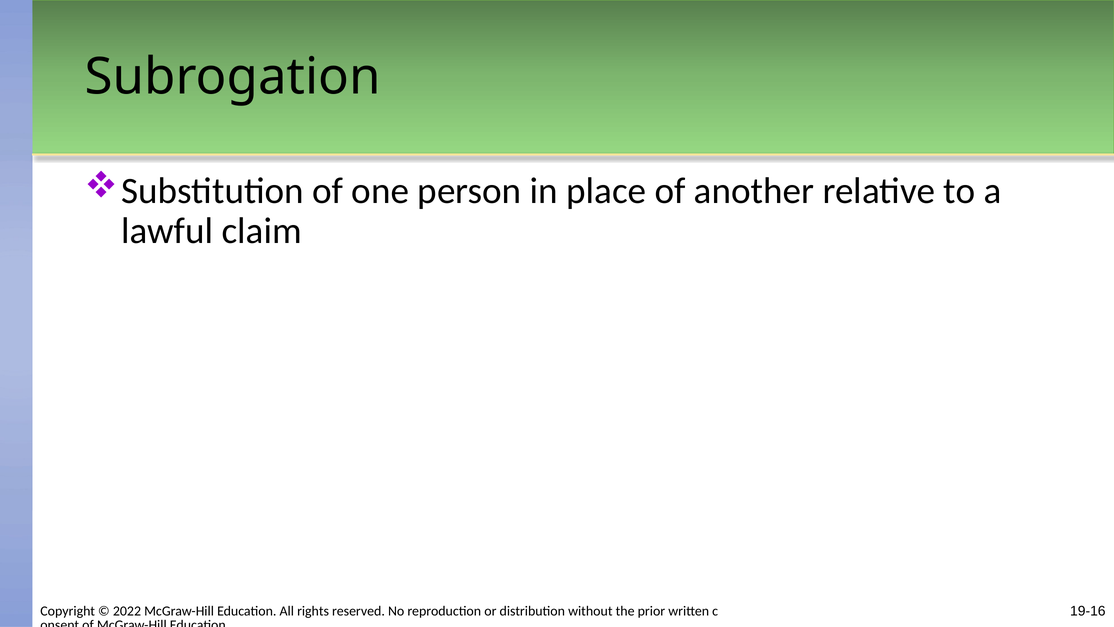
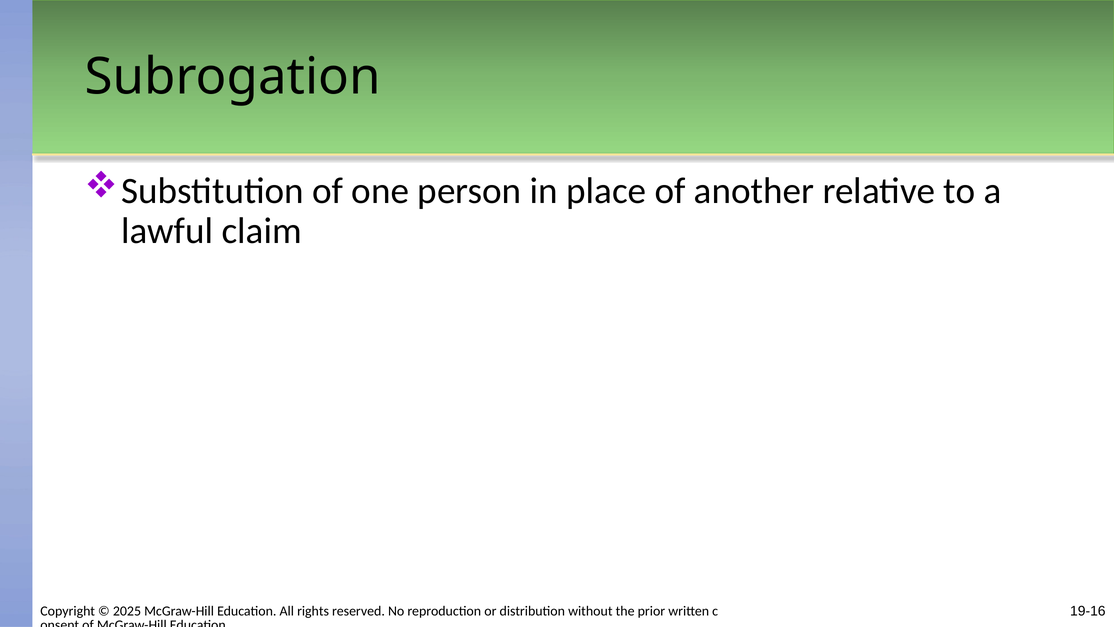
2022: 2022 -> 2025 (127, 611)
